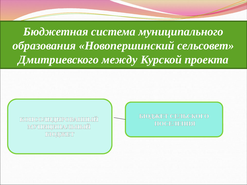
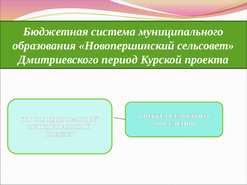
между: между -> период (120, 60)
